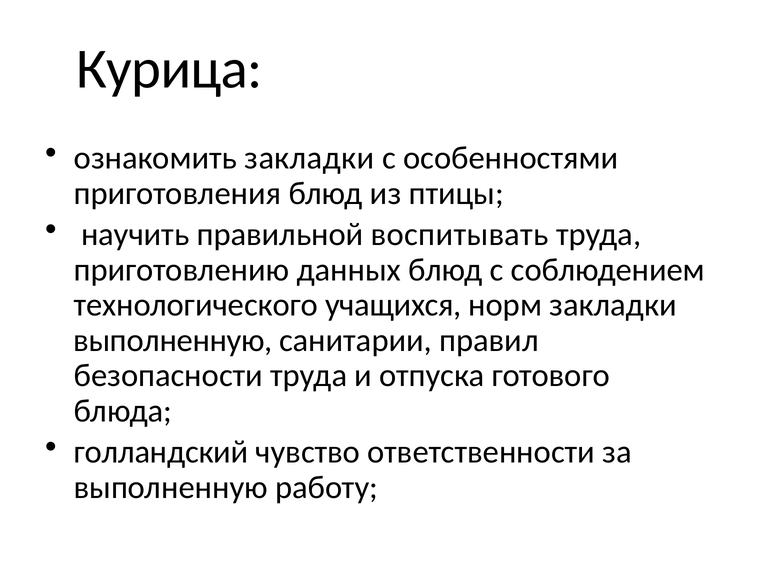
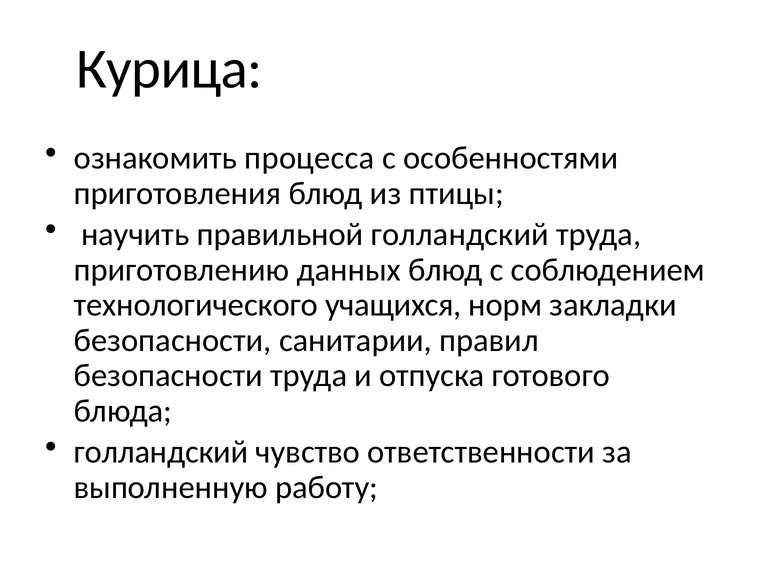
ознакомить закладки: закладки -> процесса (309, 158)
правильной воспитывать: воспитывать -> голландский (460, 235)
выполненную: выполненную -> безопасности (173, 340)
